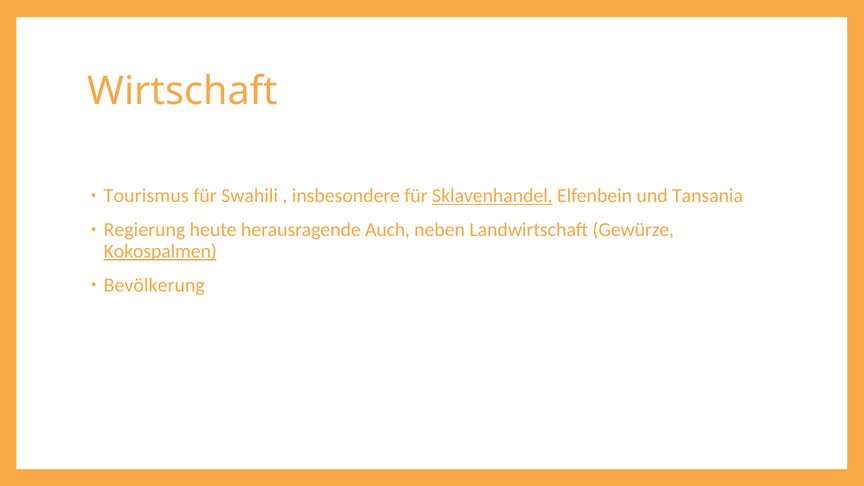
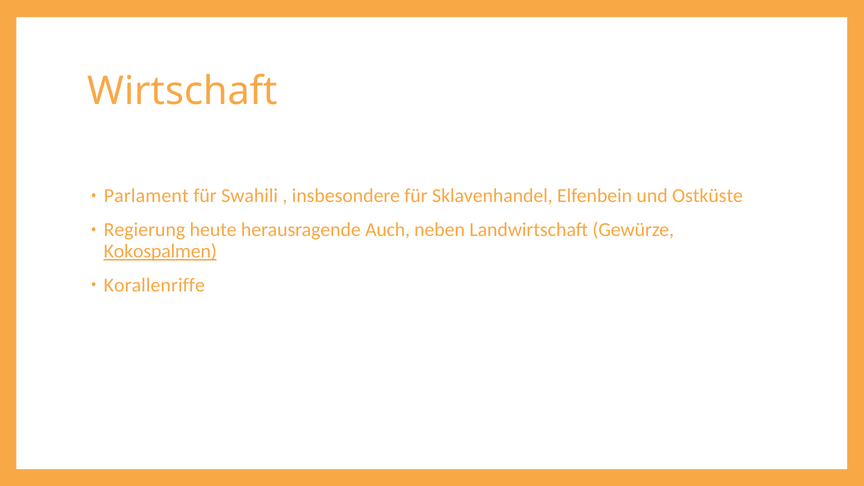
Tourismus: Tourismus -> Parlament (146, 196)
Sklavenhandel underline: present -> none (492, 196)
Tansania: Tansania -> Ostküste (708, 196)
Bevölkerung: Bevölkerung -> Korallenriffe (154, 285)
